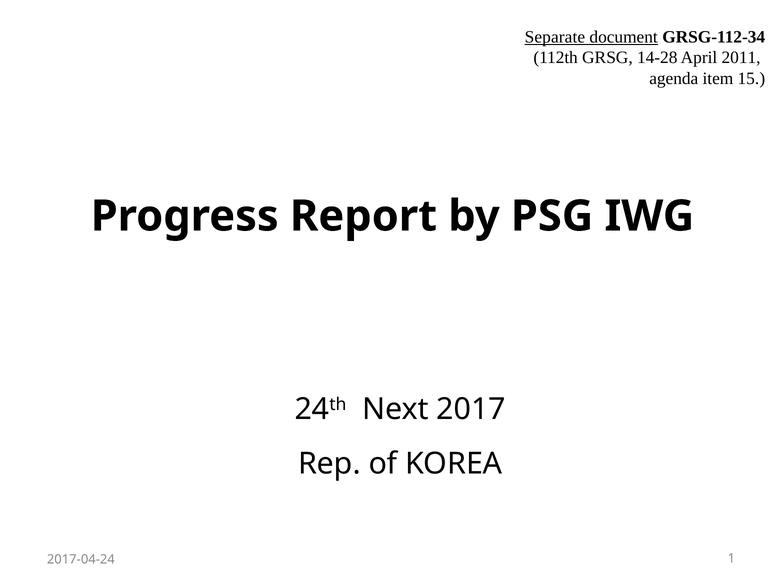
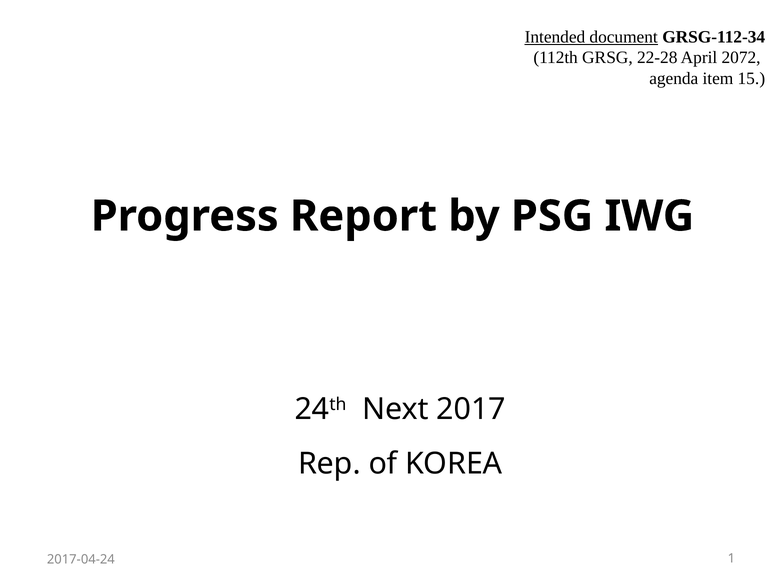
Separate: Separate -> Intended (555, 37)
14-28: 14-28 -> 22-28 (657, 58)
2011: 2011 -> 2072 (741, 58)
